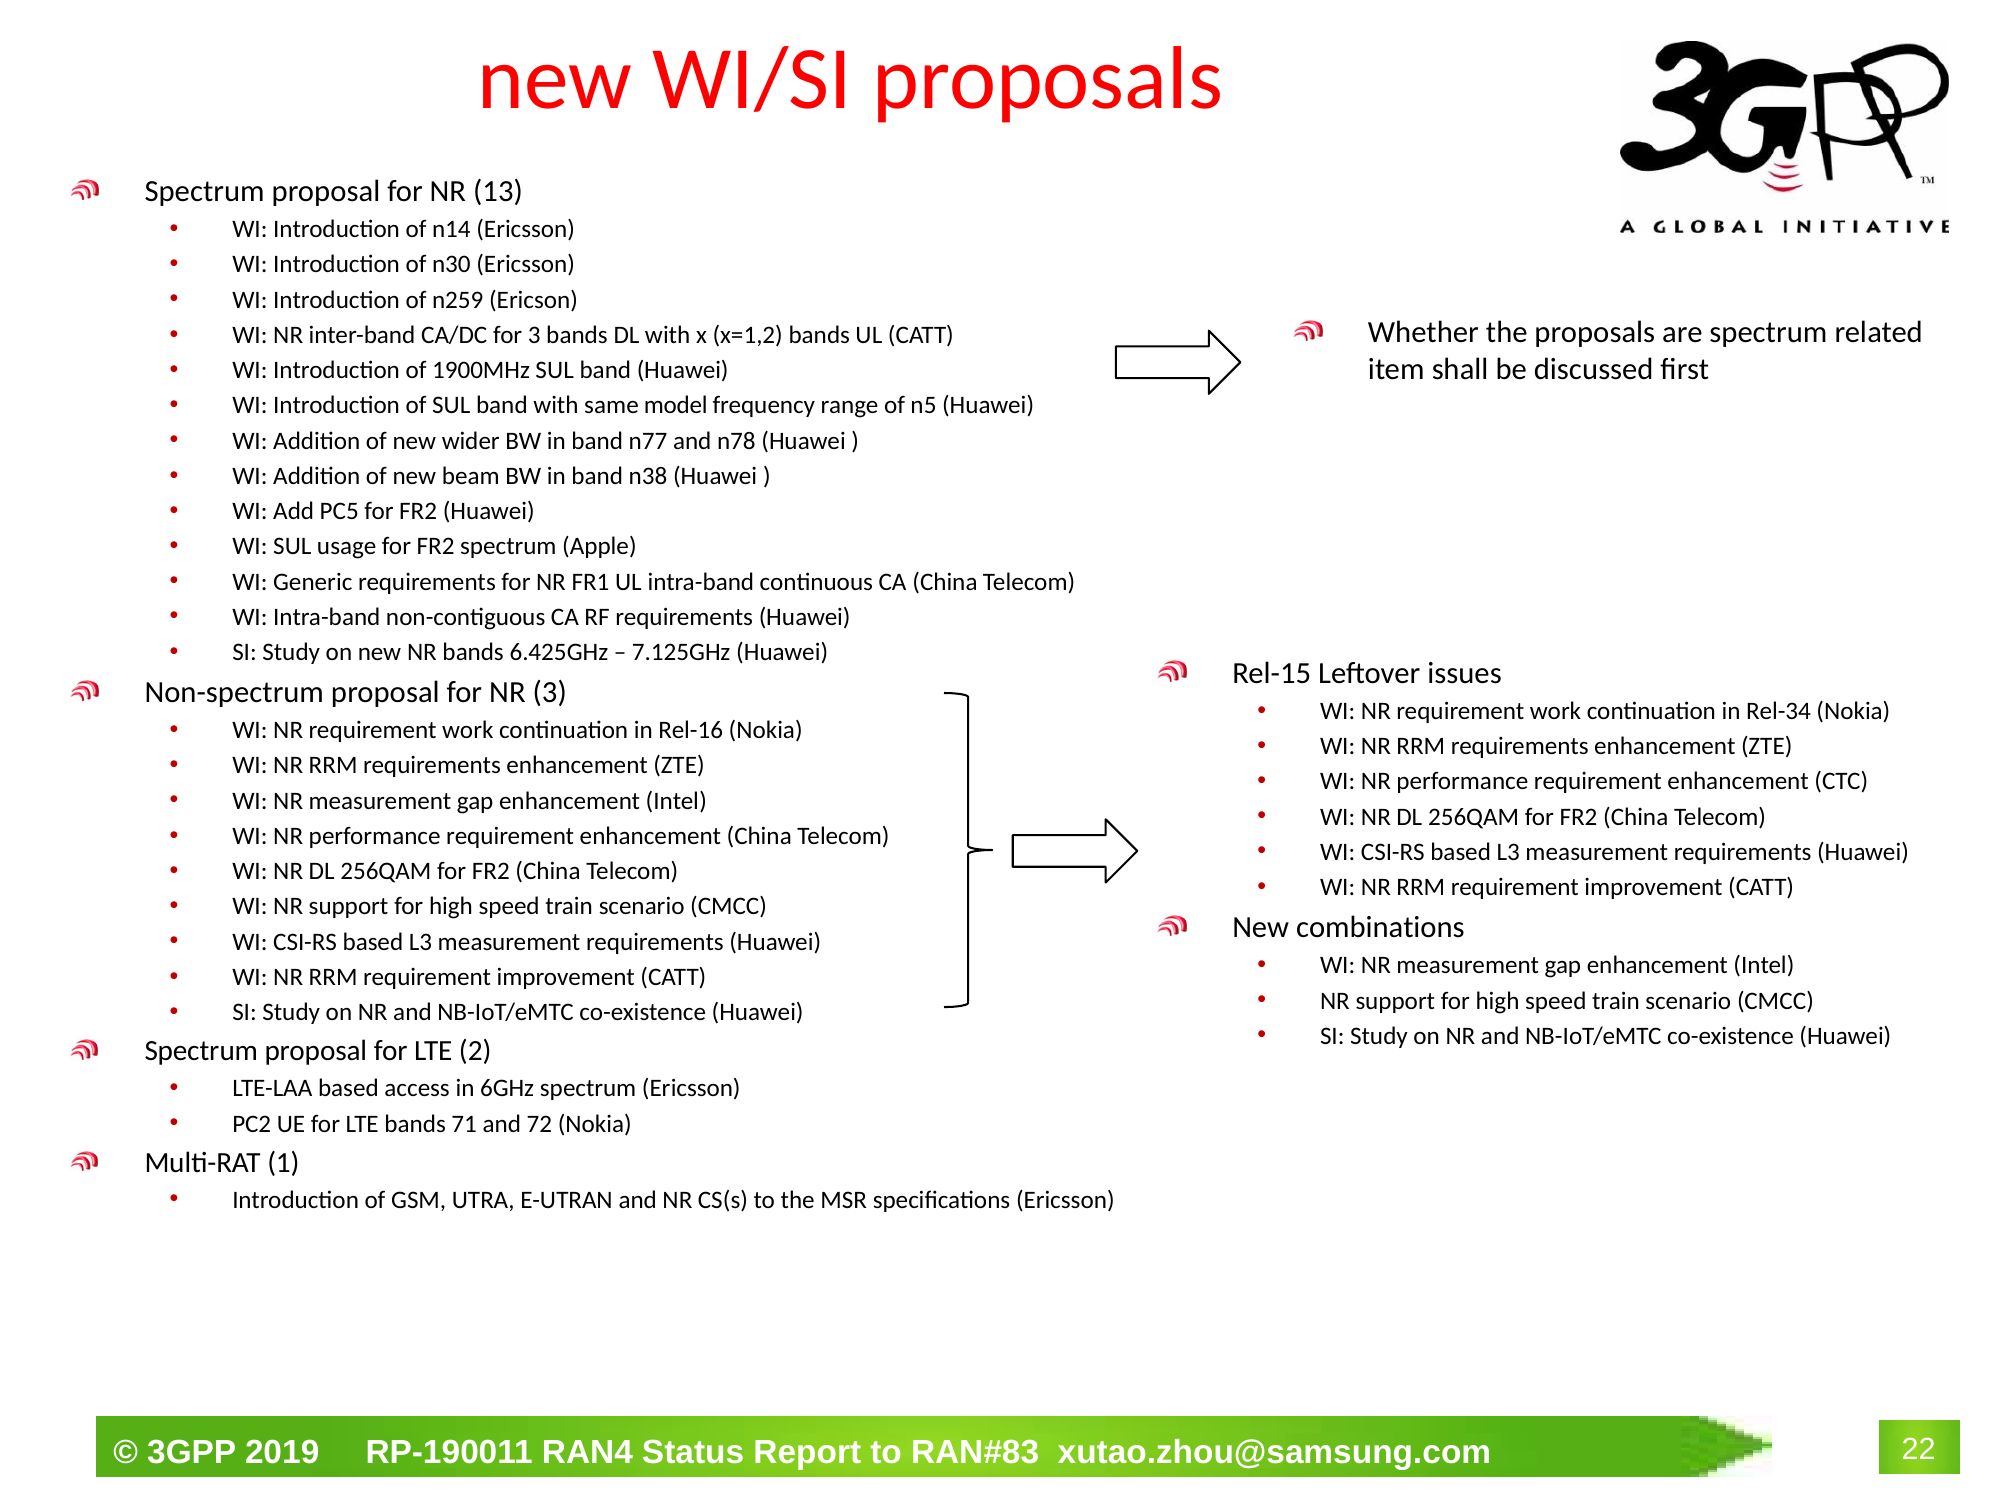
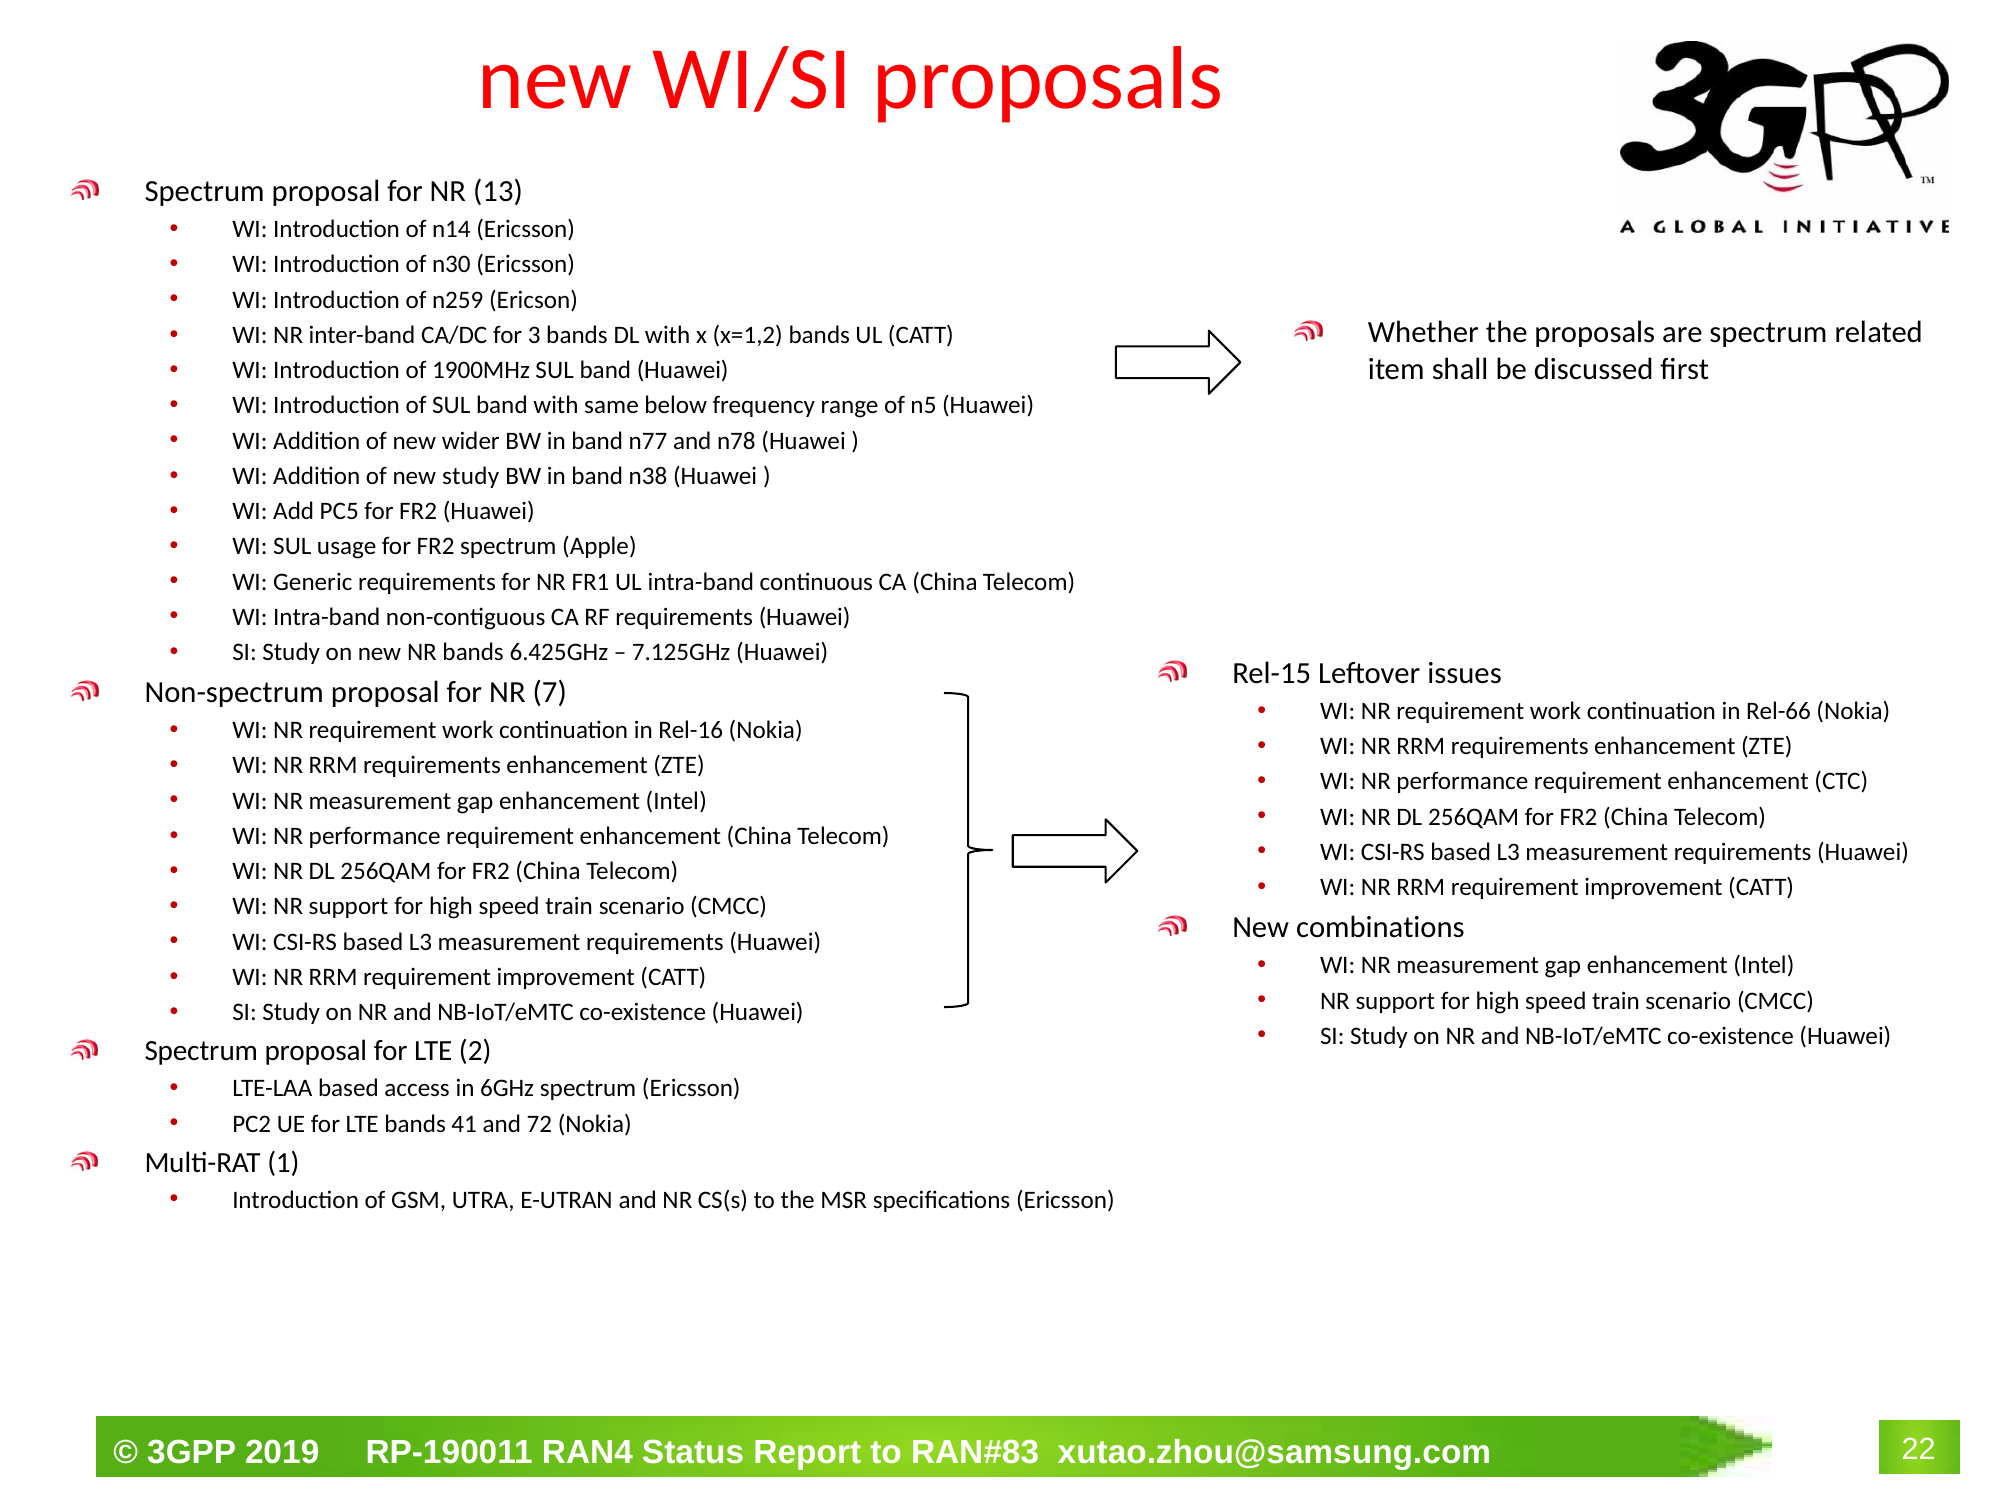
model: model -> below (676, 406)
new beam: beam -> study (471, 476)
NR 3: 3 -> 7 (550, 692)
Rel-34: Rel-34 -> Rel-66 (1778, 711)
71: 71 -> 41 (464, 1124)
